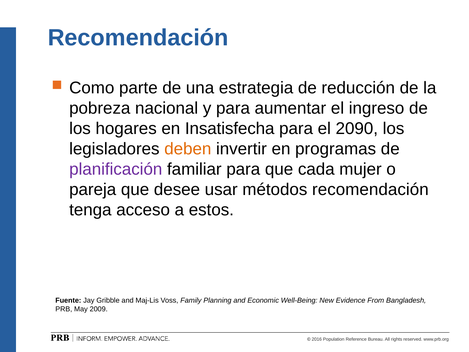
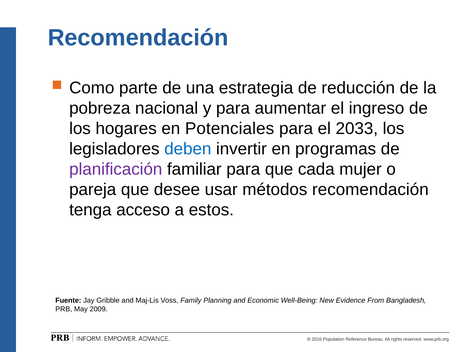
Insatisfecha: Insatisfecha -> Potenciales (230, 129)
2090: 2090 -> 2033 (357, 129)
deben colour: orange -> blue (188, 149)
